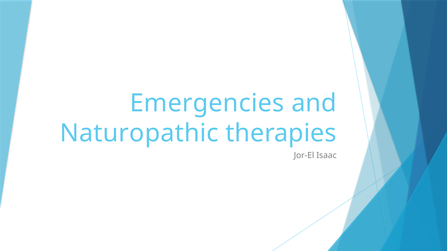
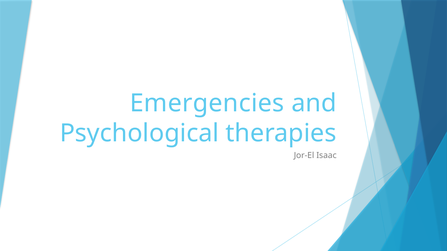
Naturopathic: Naturopathic -> Psychological (139, 133)
